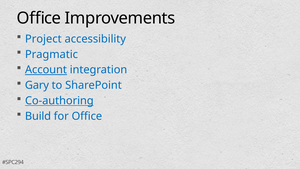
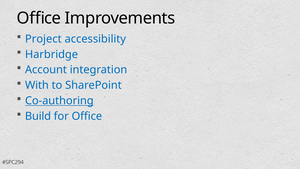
Pragmatic: Pragmatic -> Harbridge (51, 54)
Account underline: present -> none (46, 70)
Gary: Gary -> With (37, 85)
